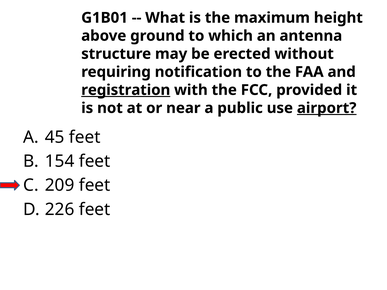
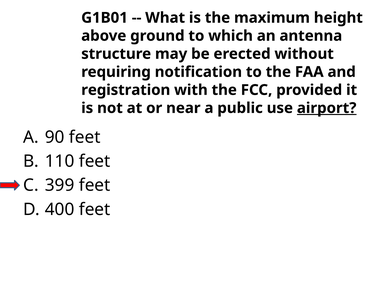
registration underline: present -> none (126, 90)
45: 45 -> 90 (55, 137)
154: 154 -> 110 (60, 161)
209: 209 -> 399 (60, 185)
226: 226 -> 400 (60, 210)
